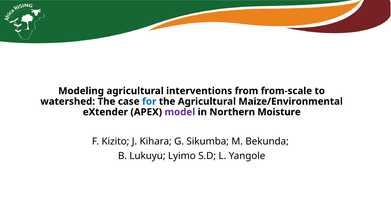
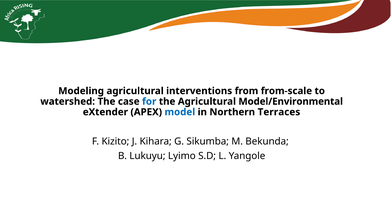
Maize/Environmental: Maize/Environmental -> Model/Environmental (291, 101)
model colour: purple -> blue (180, 112)
Moisture: Moisture -> Terraces (279, 112)
